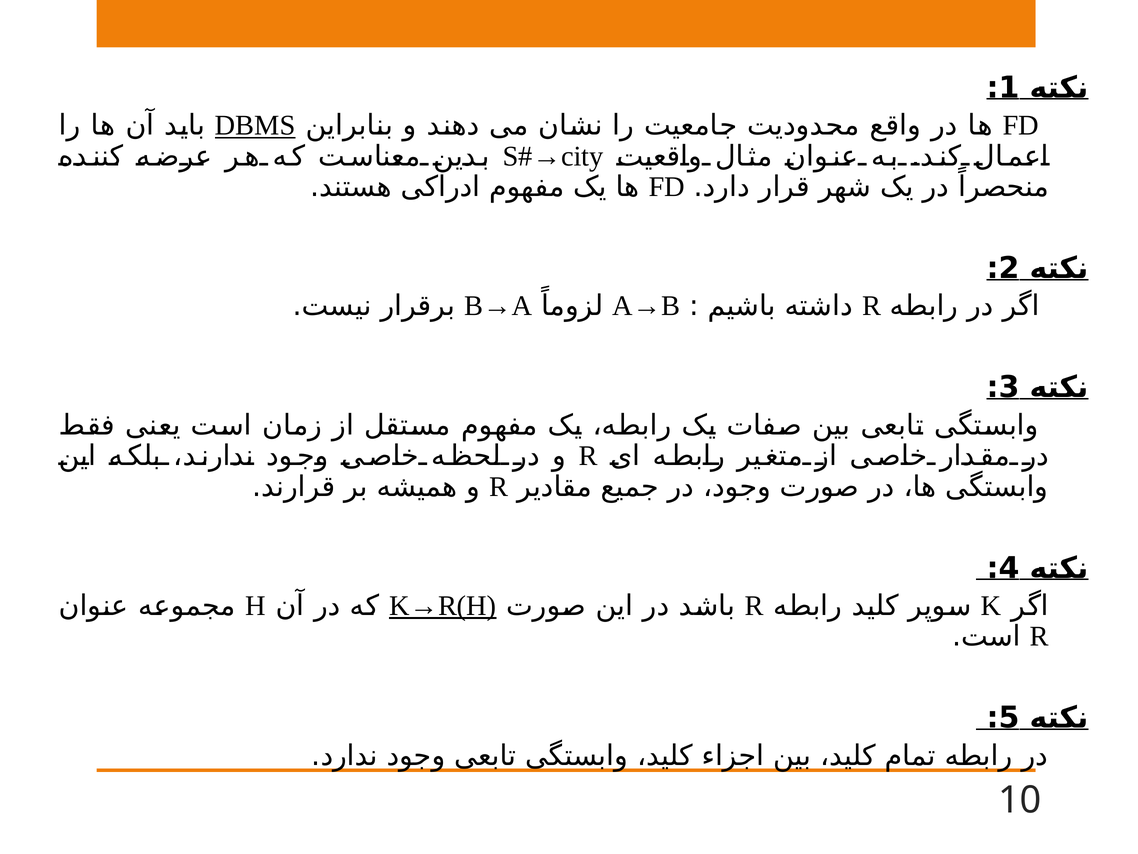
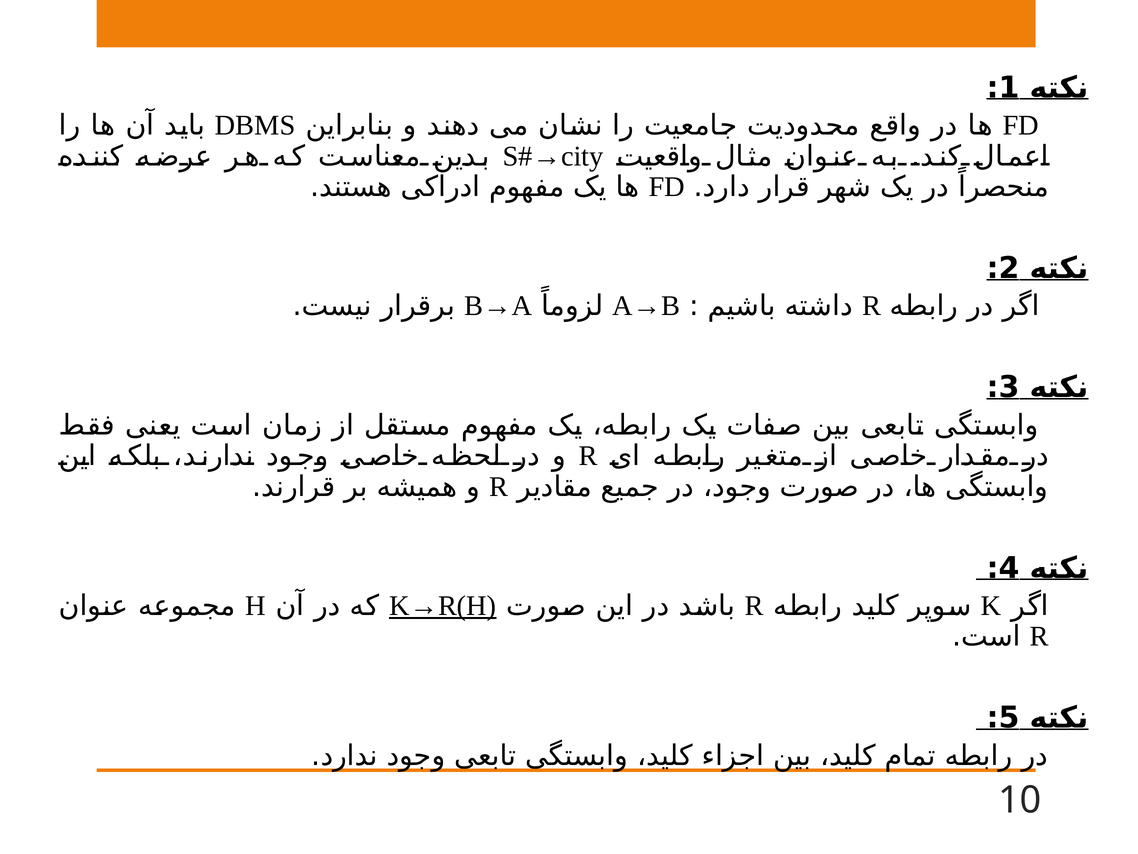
DBMS underline: present -> none (255, 125)
